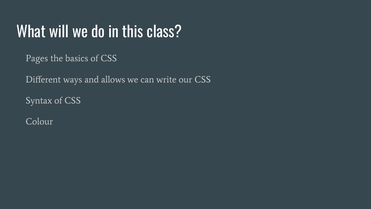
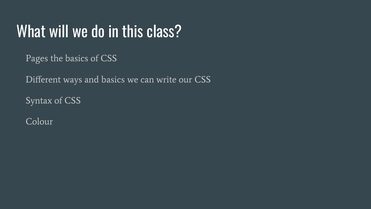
and allows: allows -> basics (113, 79)
